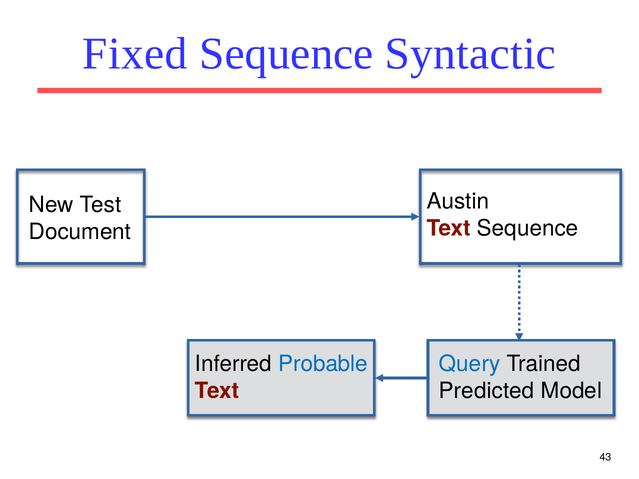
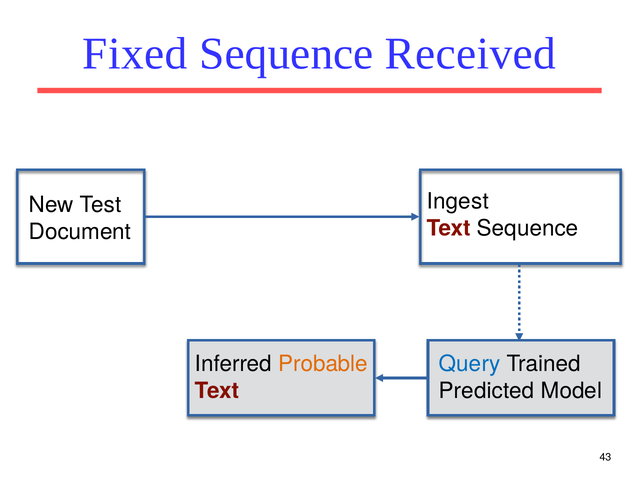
Syntactic: Syntactic -> Received (470, 54)
Austin: Austin -> Ingest (458, 201)
Probable colour: blue -> orange (323, 364)
